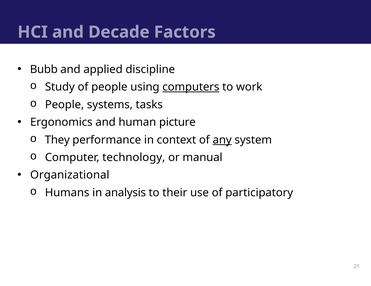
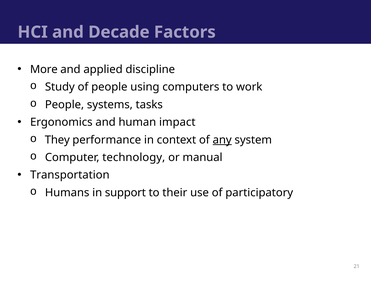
Bubb: Bubb -> More (44, 70)
computers underline: present -> none (191, 87)
picture: picture -> impact (177, 123)
Organizational: Organizational -> Transportation (70, 175)
analysis: analysis -> support (125, 193)
